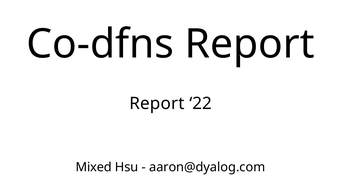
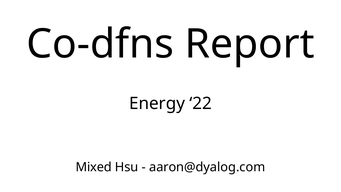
Report: Report -> Energy (157, 104)
